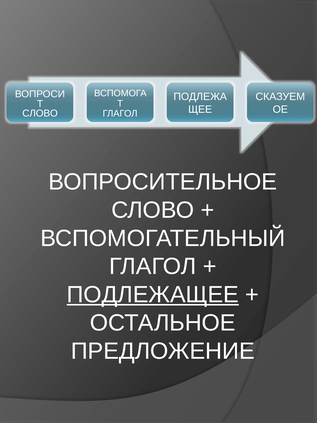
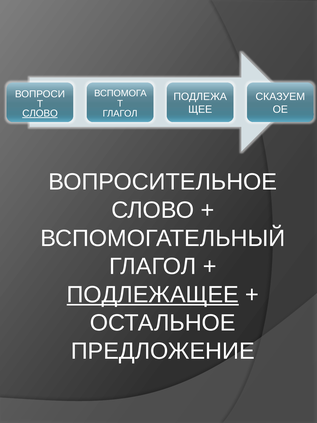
СЛОВО underline: none -> present (40, 113)
